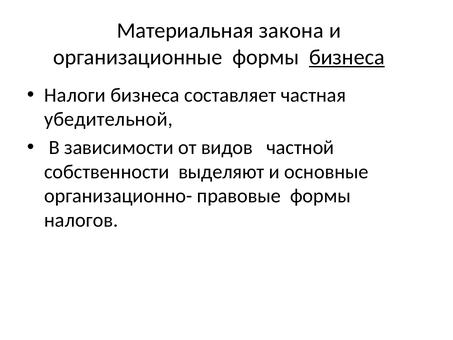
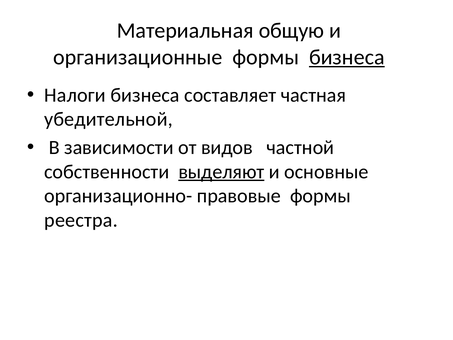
закона: закона -> общую (291, 31)
выделяют underline: none -> present (221, 172)
налогов: налогов -> реестра (81, 220)
